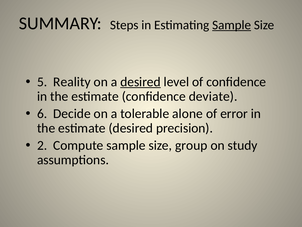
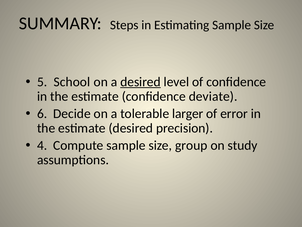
Sample underline: present -> none (232, 25)
Reality: Reality -> School (72, 82)
alone: alone -> larger (188, 113)
2: 2 -> 4 (42, 145)
